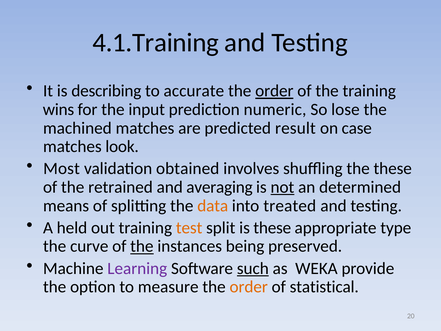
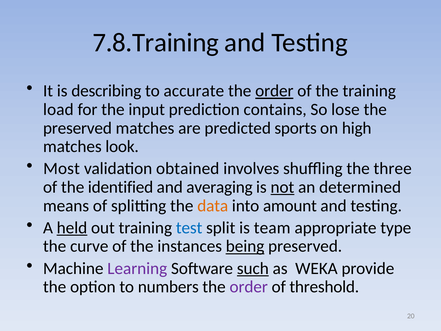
4.1.Training: 4.1.Training -> 7.8.Training (156, 43)
wins: wins -> load (58, 109)
numeric: numeric -> contains (275, 109)
machined: machined -> preserved (77, 128)
result: result -> sports (296, 128)
case: case -> high (357, 128)
the these: these -> three (393, 168)
retrained: retrained -> identified (121, 187)
treated: treated -> amount (290, 206)
held underline: none -> present (72, 228)
test colour: orange -> blue (189, 228)
is these: these -> team (272, 228)
the underline: present -> none (142, 246)
being underline: none -> present (245, 246)
measure: measure -> numbers (168, 287)
order colour: orange -> purple (249, 287)
statistical: statistical -> threshold (324, 287)
